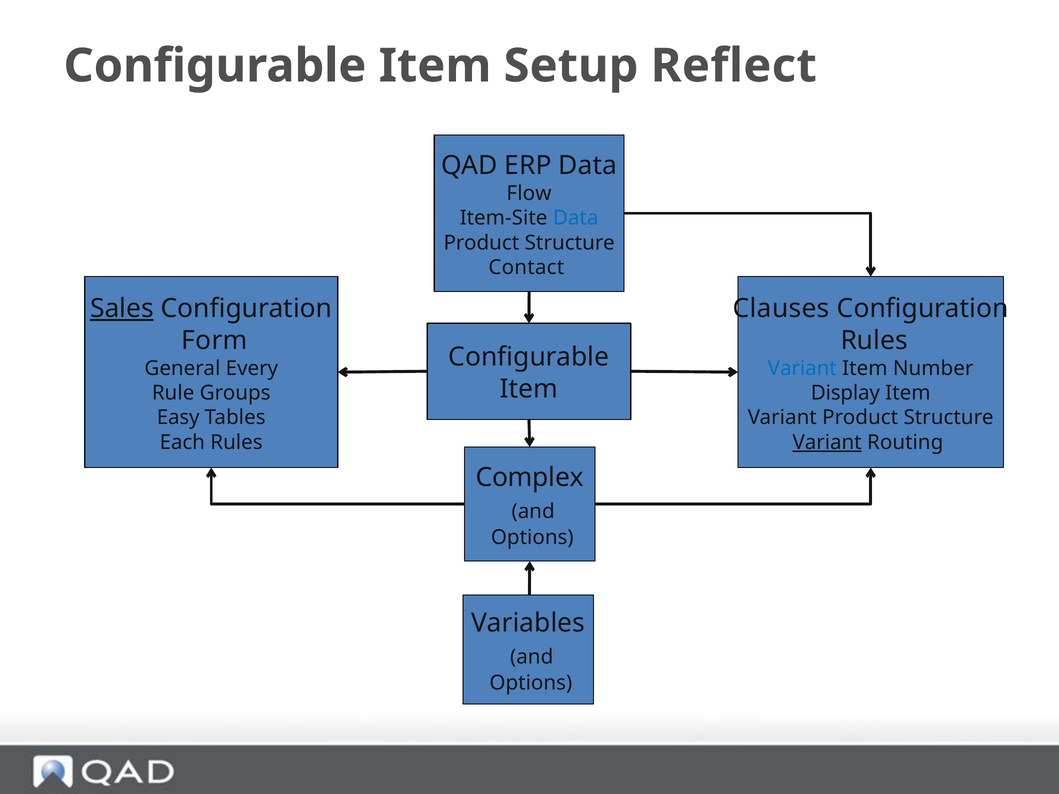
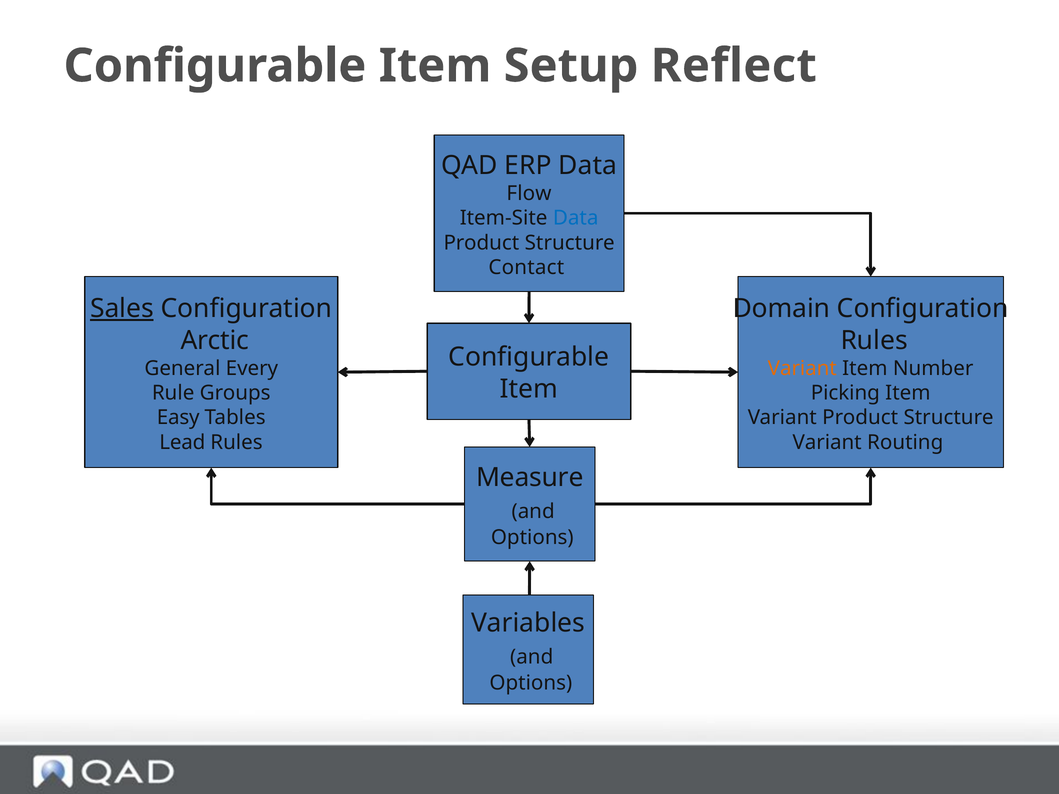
Clauses: Clauses -> Domain (781, 309)
Form: Form -> Arctic (215, 341)
Variant colour: blue -> orange (802, 368)
Display: Display -> Picking (845, 393)
Each: Each -> Lead (182, 443)
Variant underline: present -> none (827, 443)
Complex: Complex -> Measure (530, 478)
